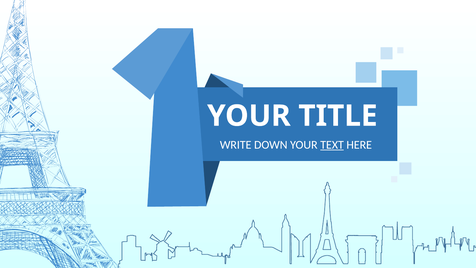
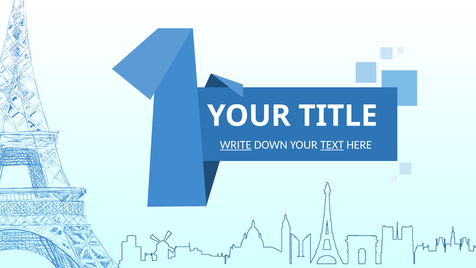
WRITE underline: none -> present (236, 145)
